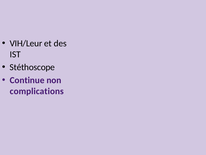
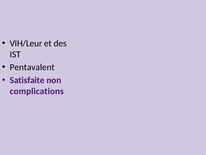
Stéthoscope: Stéthoscope -> Pentavalent (32, 67)
Continue: Continue -> Satisfaite (27, 80)
